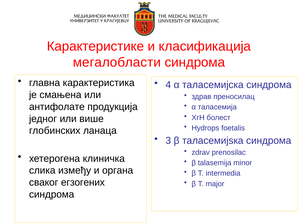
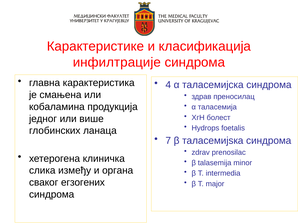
мегалобласти: мегалобласти -> инфилтрације (117, 62)
антифолате: антифолате -> кoбалaмина (57, 107)
3: 3 -> 7 (168, 140)
